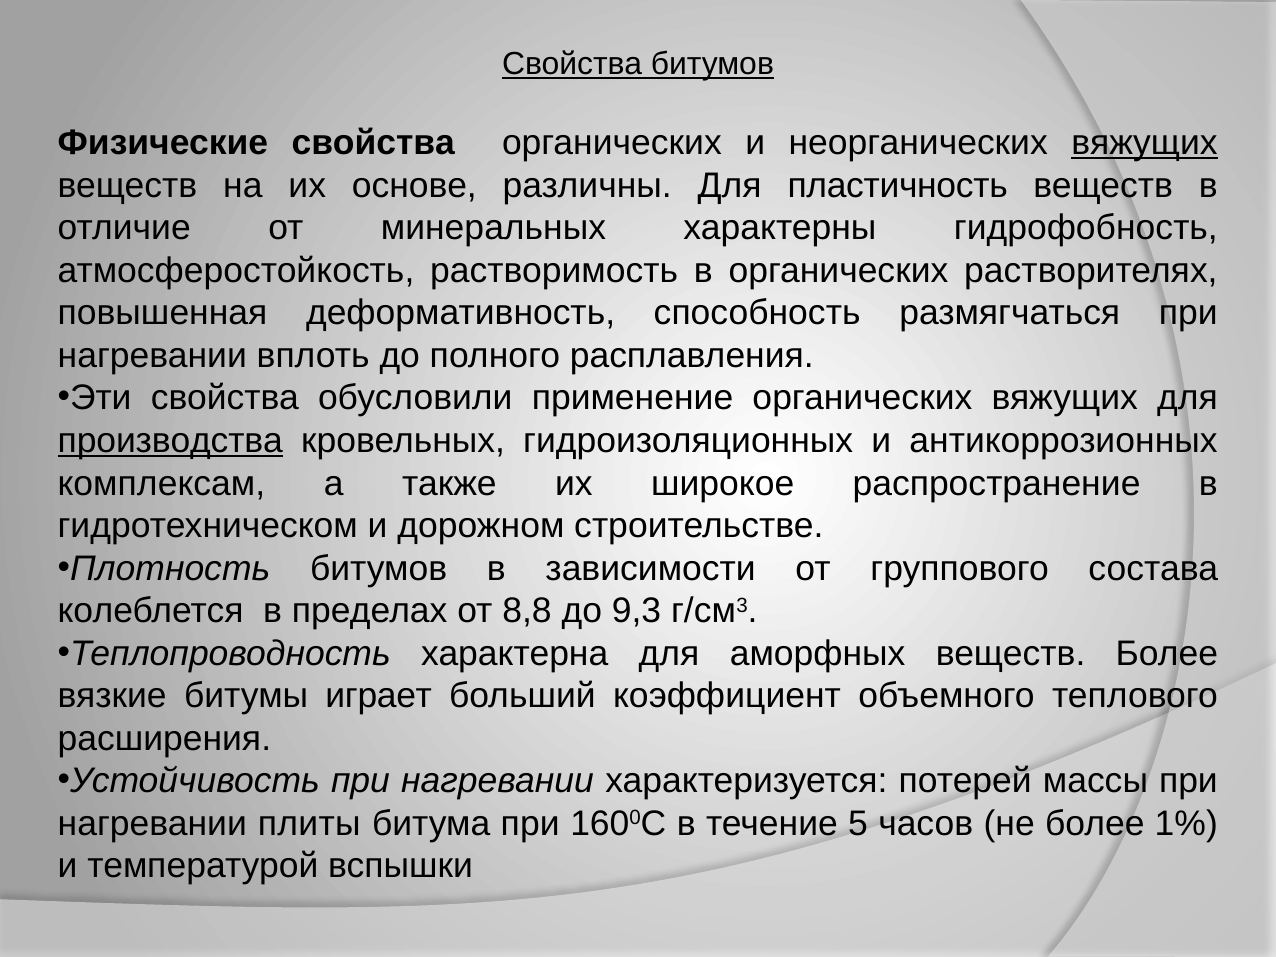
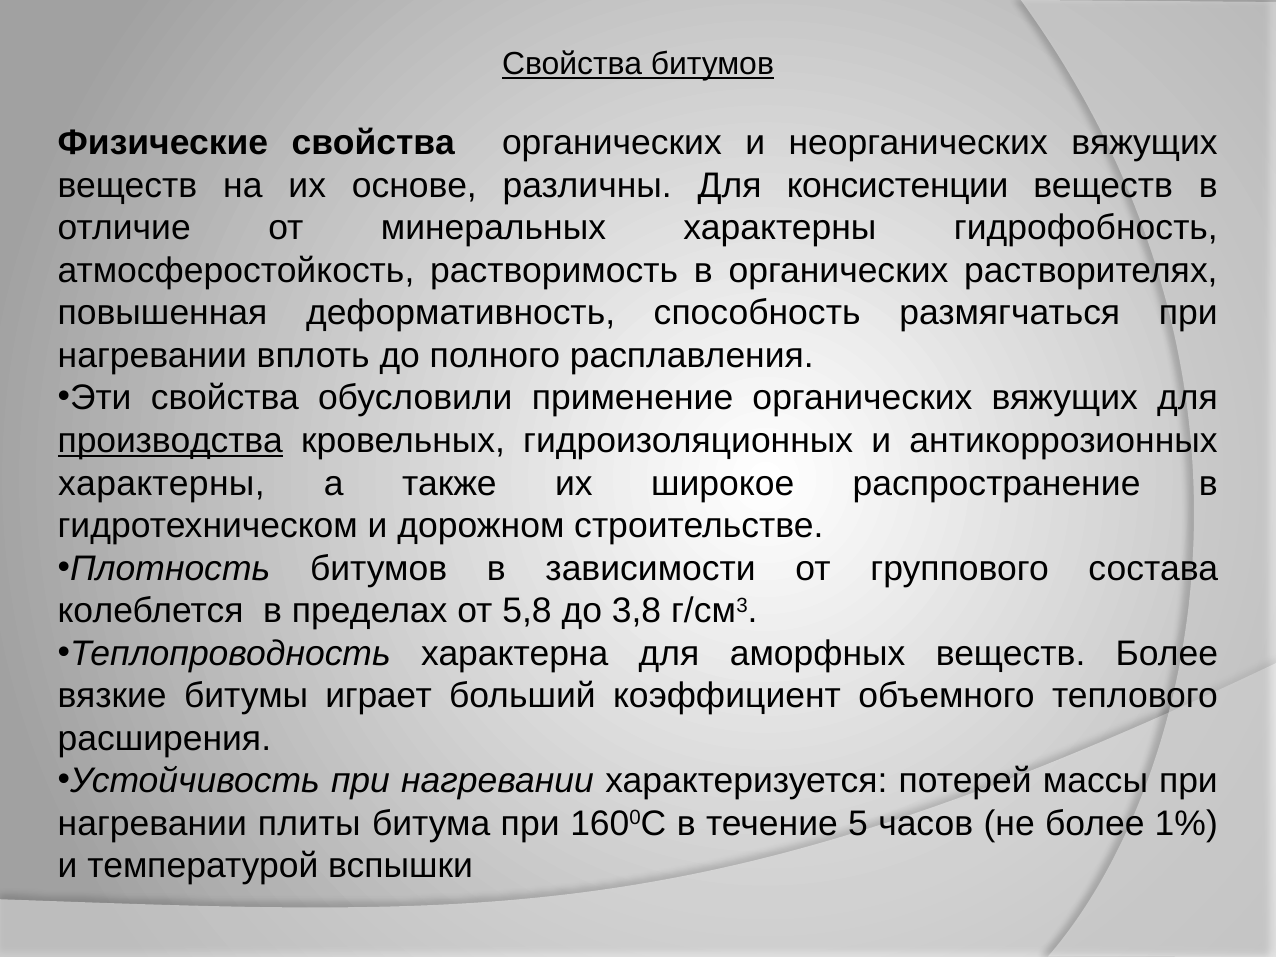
вяжущих underline: present -> none (1144, 143)
пластичность: пластичность -> консистенции (898, 185)
комплексам: комплексам -> характерны (161, 483)
8,8: 8,8 -> 5,8 (527, 611)
9,3: 9,3 -> 3,8 (636, 611)
